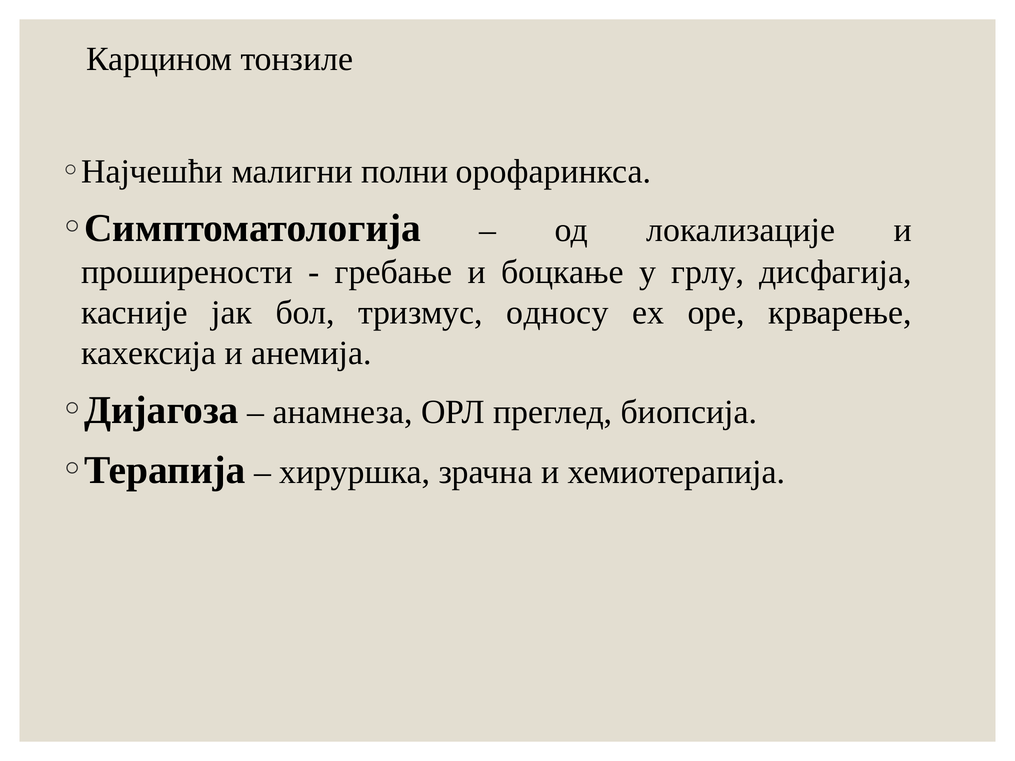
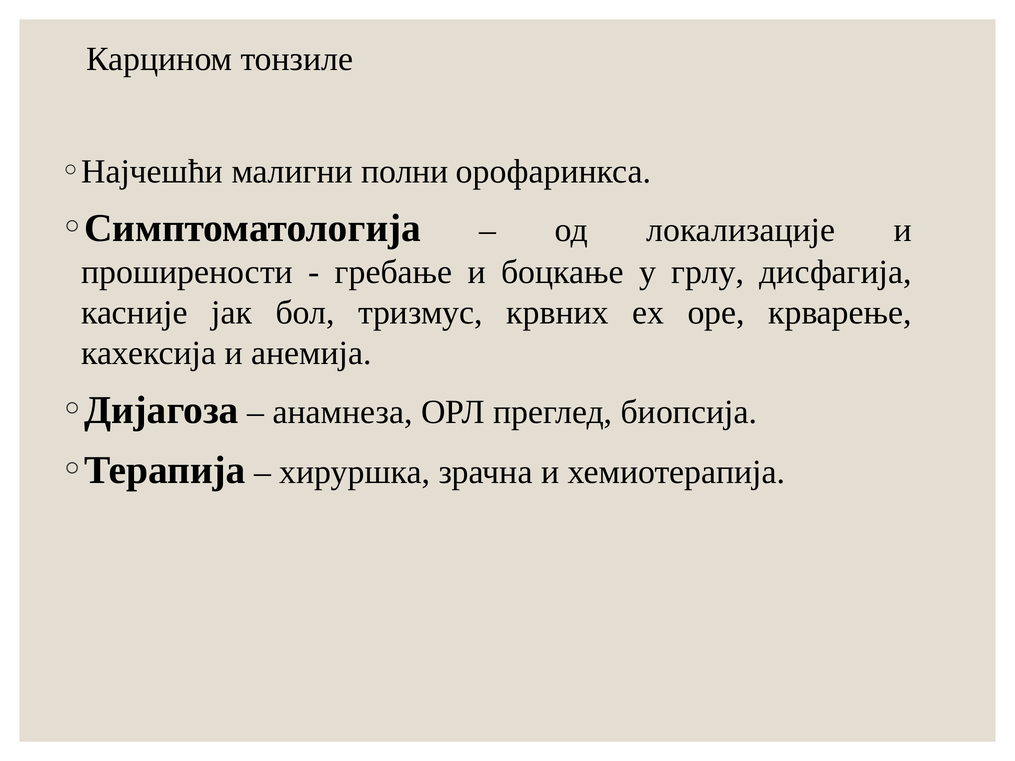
односу: односу -> крвних (558, 313)
